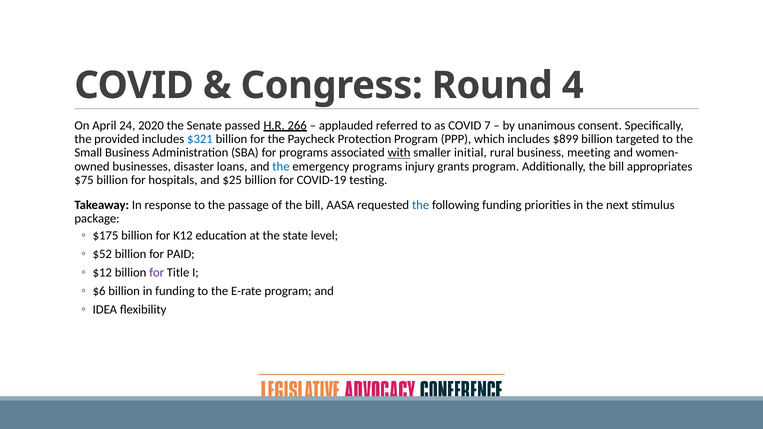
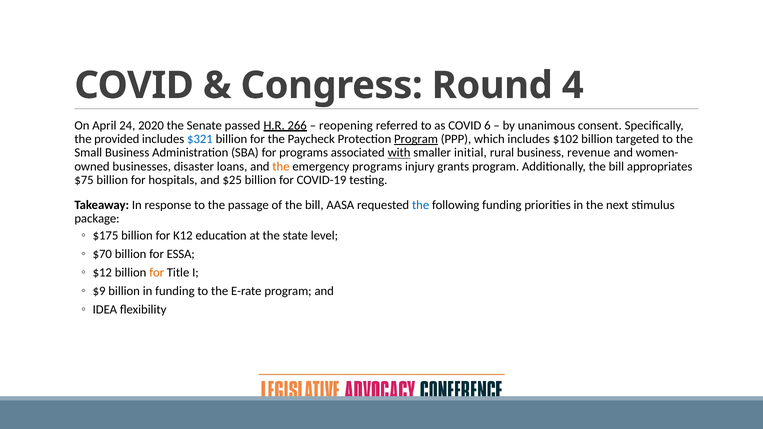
applauded: applauded -> reopening (346, 125)
7: 7 -> 6 (487, 125)
Program underline: none -> present (416, 139)
$899: $899 -> $102 (566, 139)
meeting: meeting -> revenue (589, 153)
the colour: blue -> orange (281, 167)
$52: $52 -> $70 (102, 254)
PAID: PAID -> ESSA (181, 254)
for colour: purple -> orange (157, 273)
$6: $6 -> $9 (99, 291)
